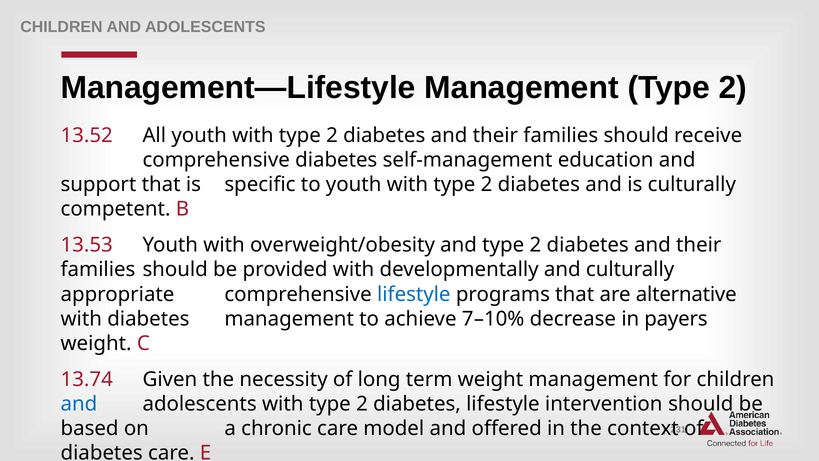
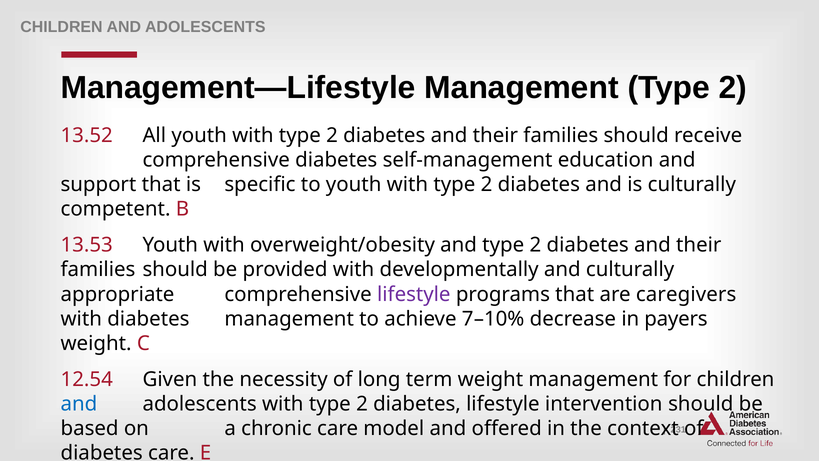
lifestyle colour: blue -> purple (414, 294)
alternative: alternative -> caregivers (686, 294)
13.74: 13.74 -> 12.54 (87, 379)
